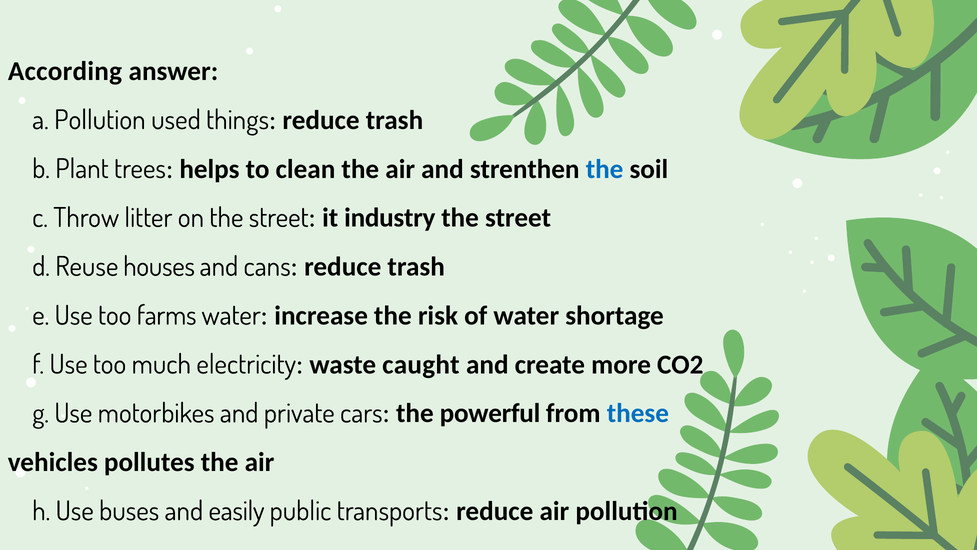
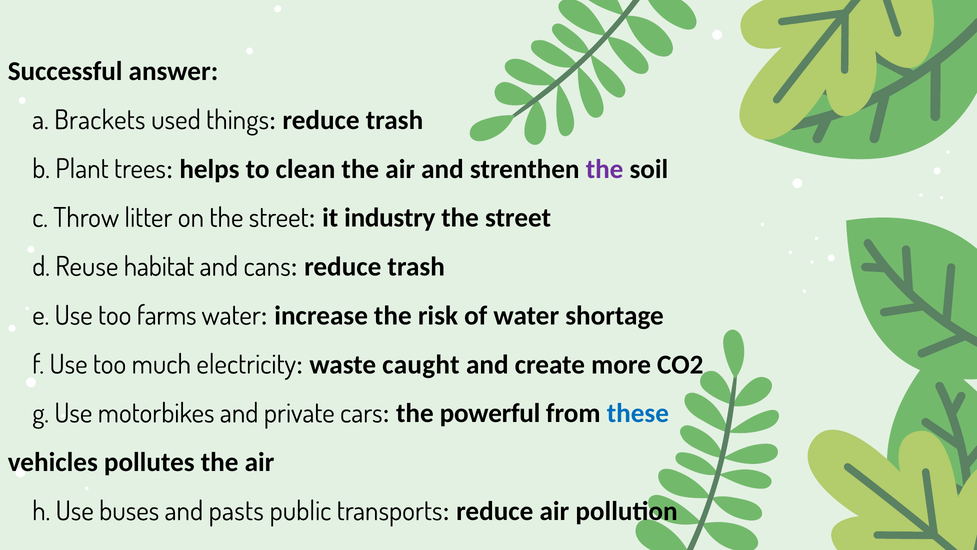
According: According -> Successful (65, 71)
a Pollution: Pollution -> Brackets (100, 120)
the colour: blue -> purple (605, 169)
houses: houses -> habitat (159, 267)
easily: easily -> pasts (236, 511)
